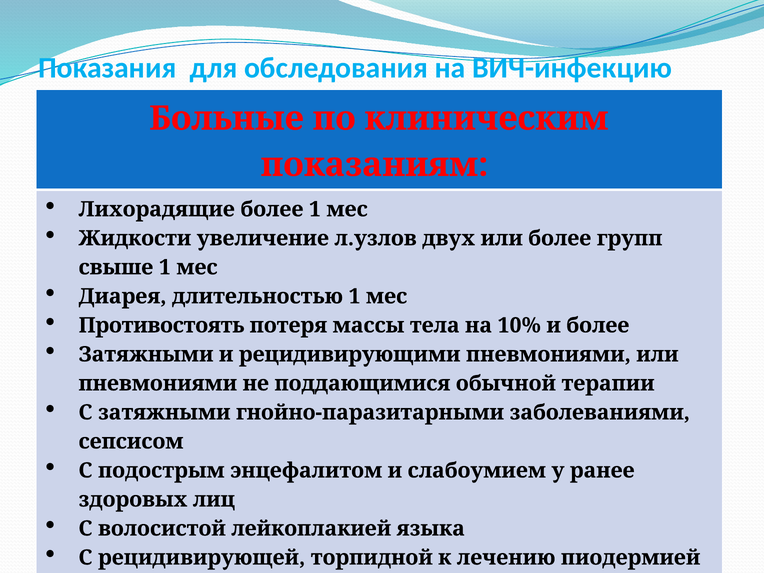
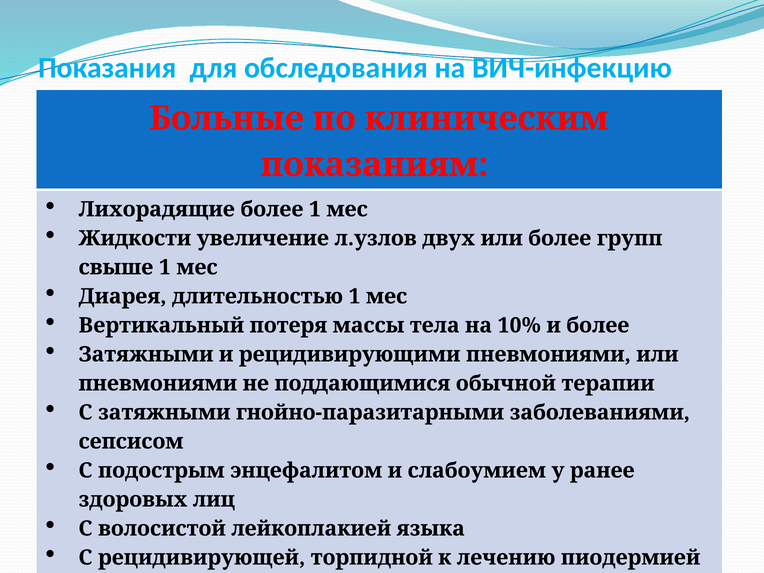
Противостоять: Противостоять -> Вертикальный (161, 325)
